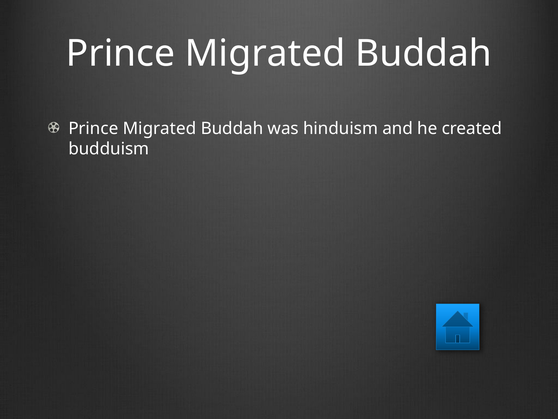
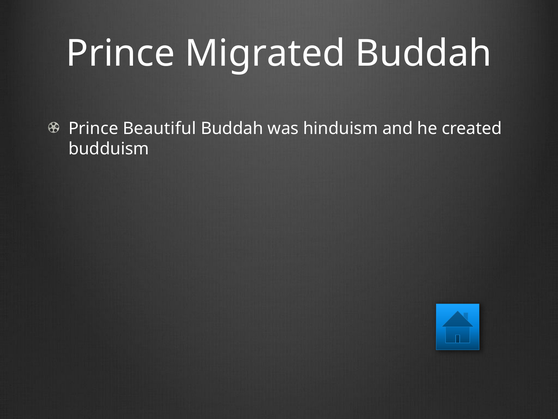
Migrated: Migrated -> Beautiful (159, 128)
